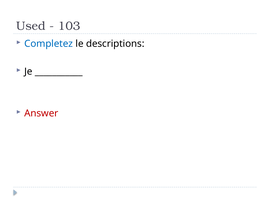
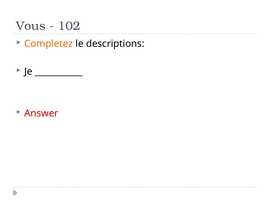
Used: Used -> Vous (31, 26)
103: 103 -> 102 (69, 26)
Completez colour: blue -> orange (49, 44)
